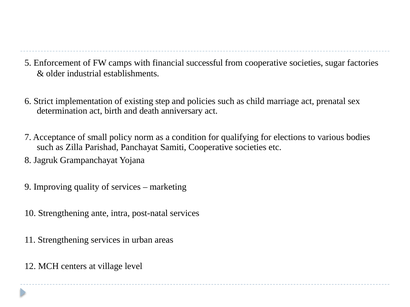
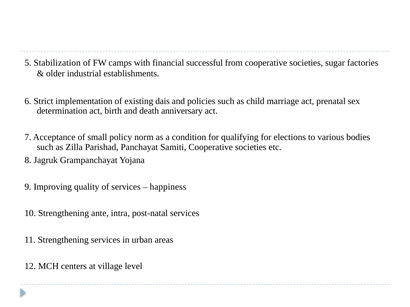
Enforcement: Enforcement -> Stabilization (57, 63)
step: step -> dais (163, 101)
marketing: marketing -> happiness (168, 187)
